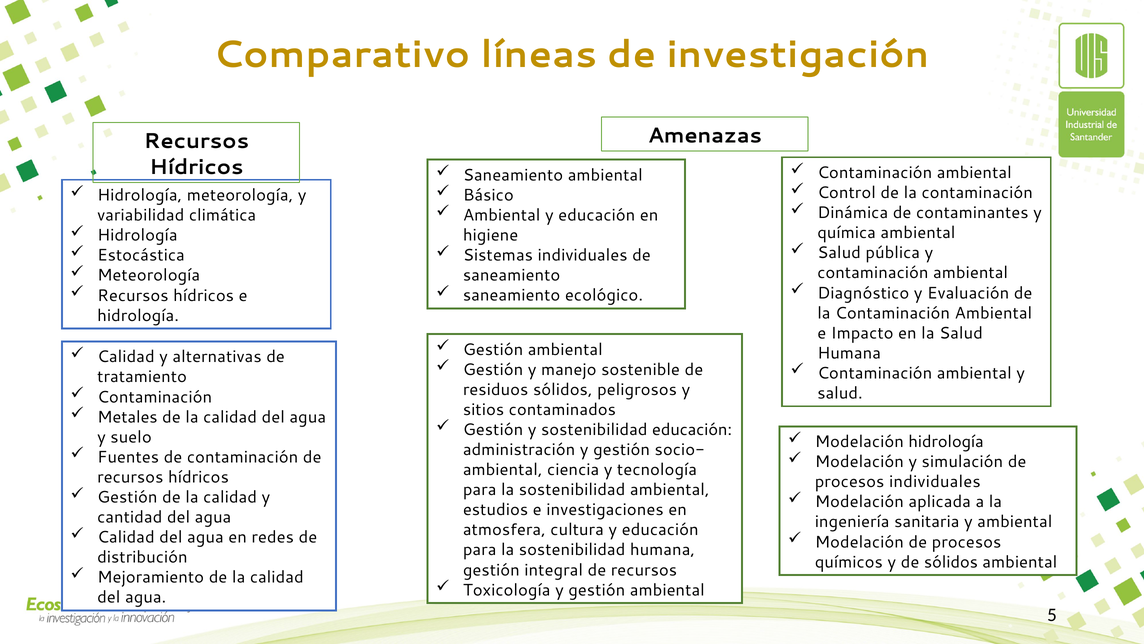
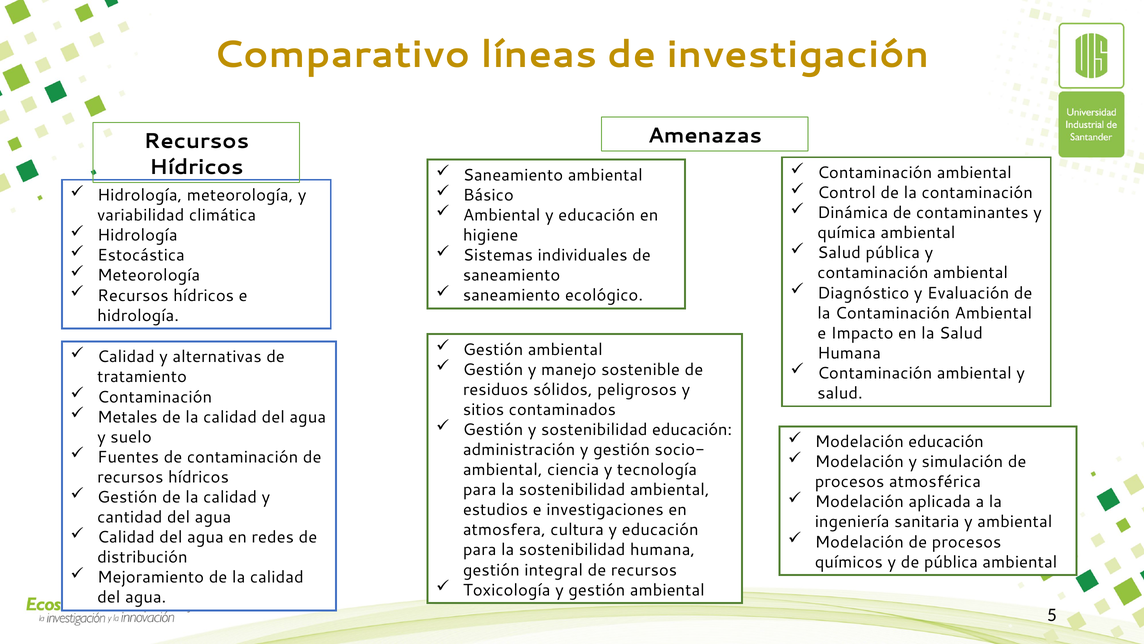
Modelación hidrología: hidrología -> educación (946, 441)
procesos individuales: individuales -> atmosférica (935, 481)
de sólidos: sólidos -> pública (951, 562)
